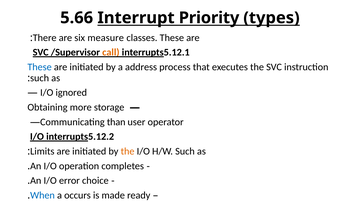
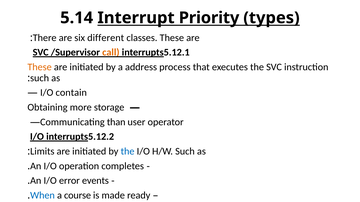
5.66: 5.66 -> 5.14 (77, 18)
measure: measure -> different (106, 38)
These colour: blue -> orange (40, 67)
ignored: ignored -> contain (71, 93)
the colour: orange -> blue (128, 152)
choice: choice -> events (95, 181)
occurs: occurs -> course (78, 196)
